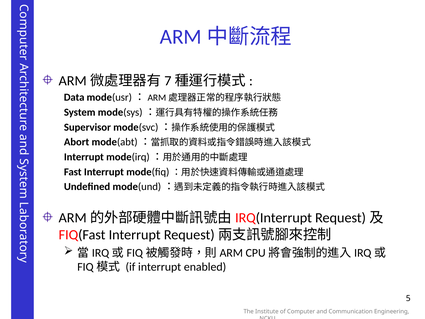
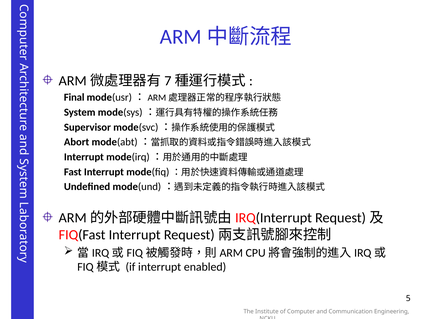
Data: Data -> Final (74, 97)
